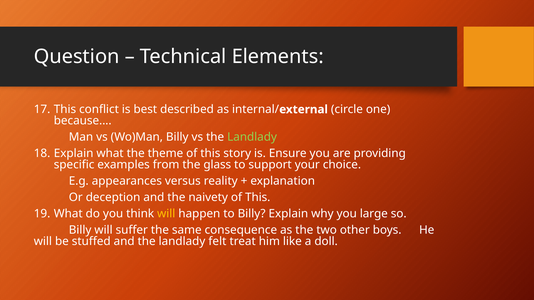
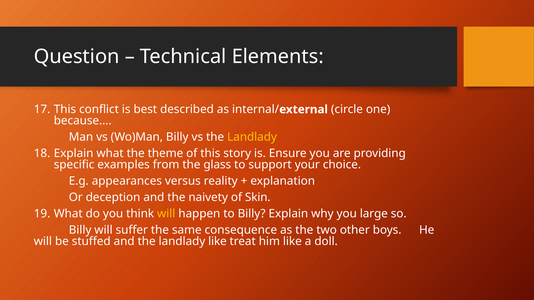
Landlady colour: light green -> yellow (252, 137)
naivety of This: This -> Skin (258, 198)
landlady felt: felt -> like (217, 242)
